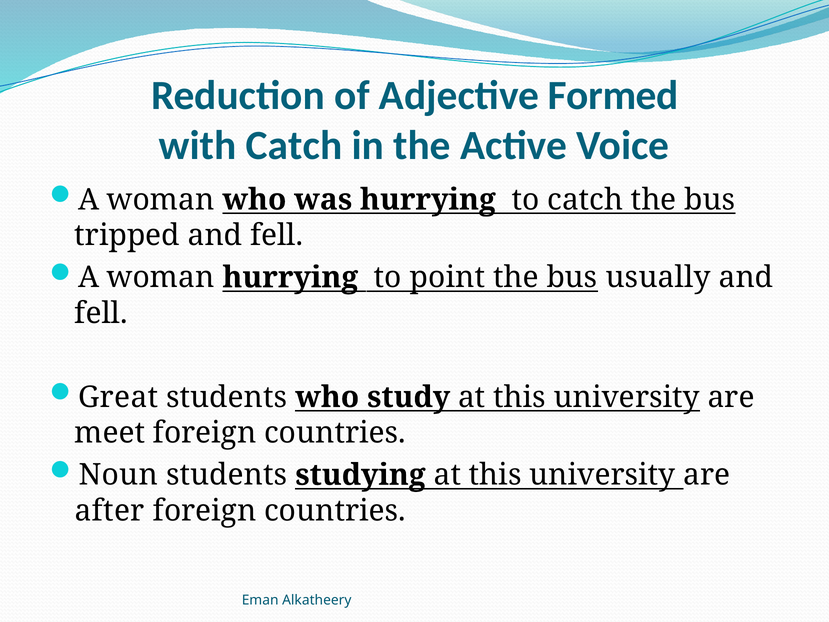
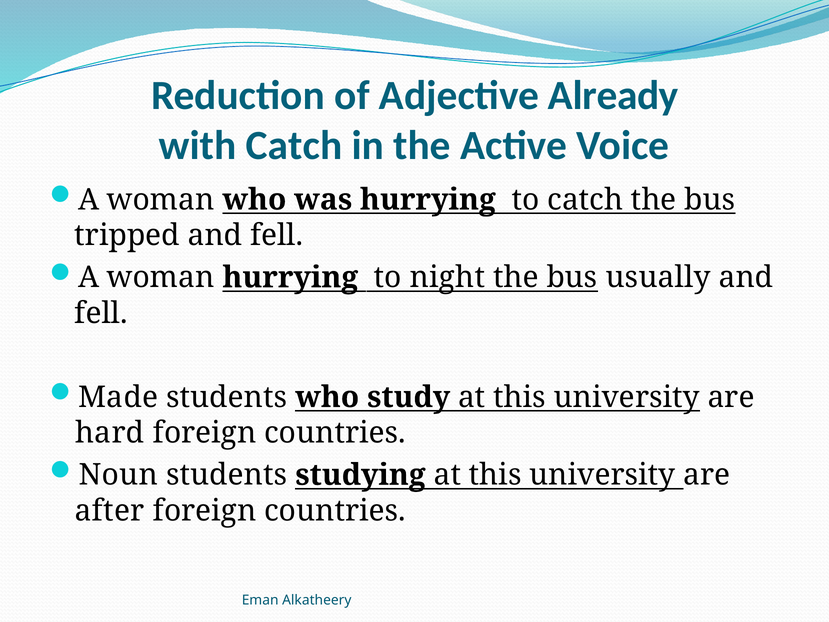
Formed: Formed -> Already (613, 96)
point: point -> night (447, 277)
Great: Great -> Made (118, 397)
meet: meet -> hard (110, 433)
